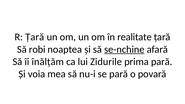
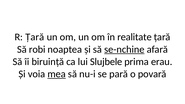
înălțăm: înălțăm -> biruință (48, 62)
Zidurile: Zidurile -> Slujbele (106, 62)
prima pară: pară -> erau (162, 62)
mea underline: none -> present (57, 74)
